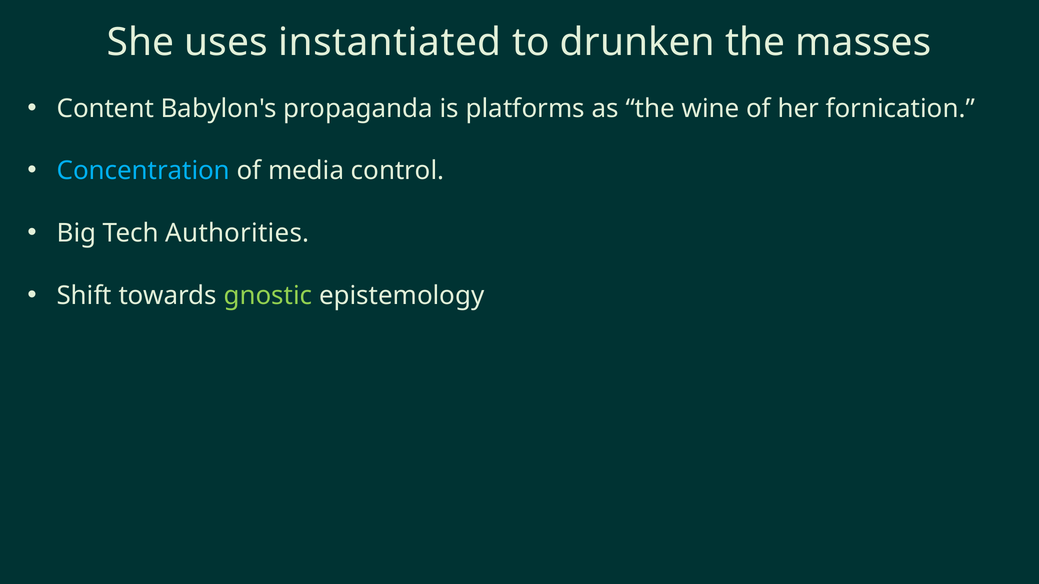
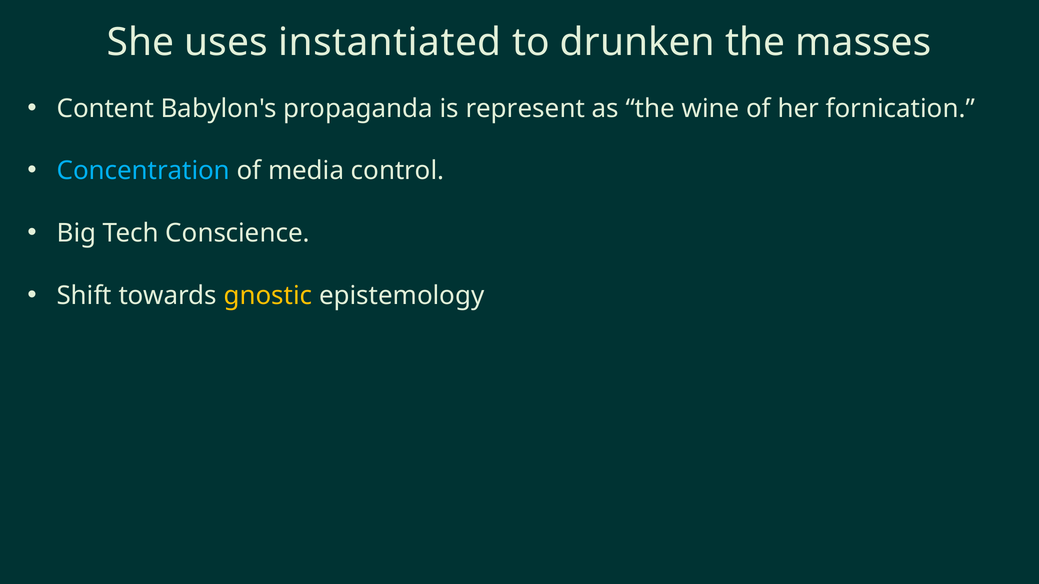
platforms: platforms -> represent (525, 109)
Authorities: Authorities -> Conscience (238, 233)
gnostic colour: light green -> yellow (268, 296)
